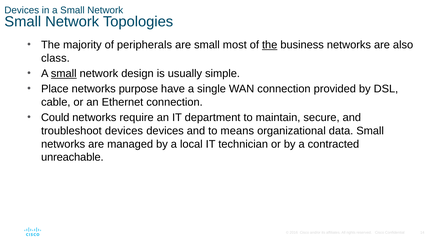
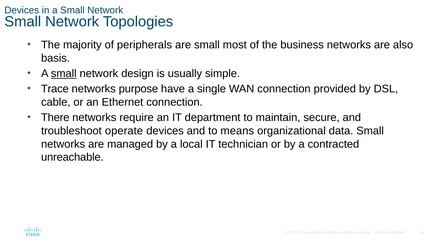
the underline: present -> none (270, 45)
class: class -> basis (55, 58)
Place: Place -> Trace (55, 89)
Could: Could -> There (55, 118)
troubleshoot devices: devices -> operate (124, 131)
